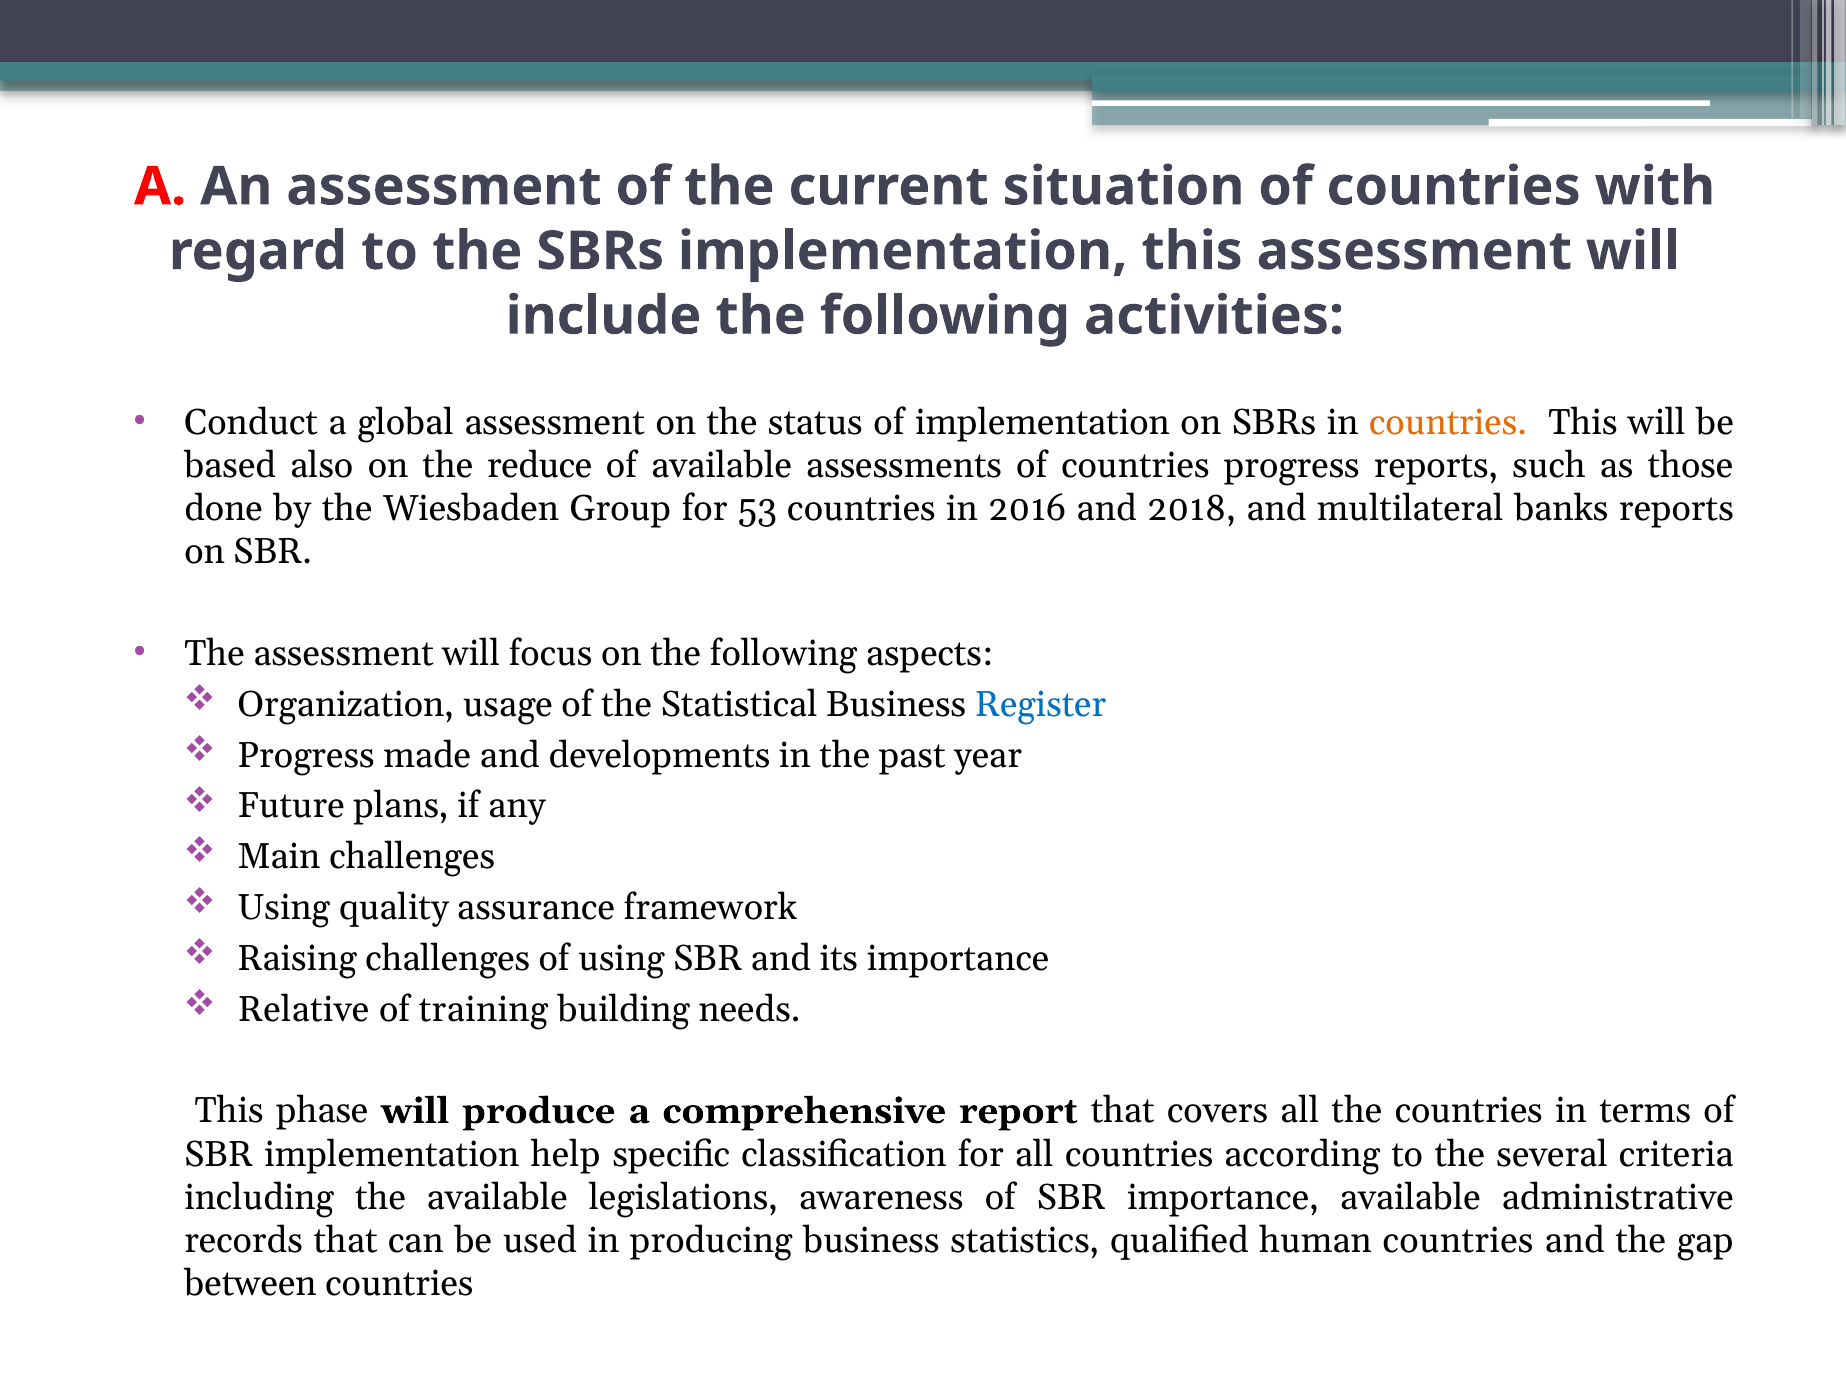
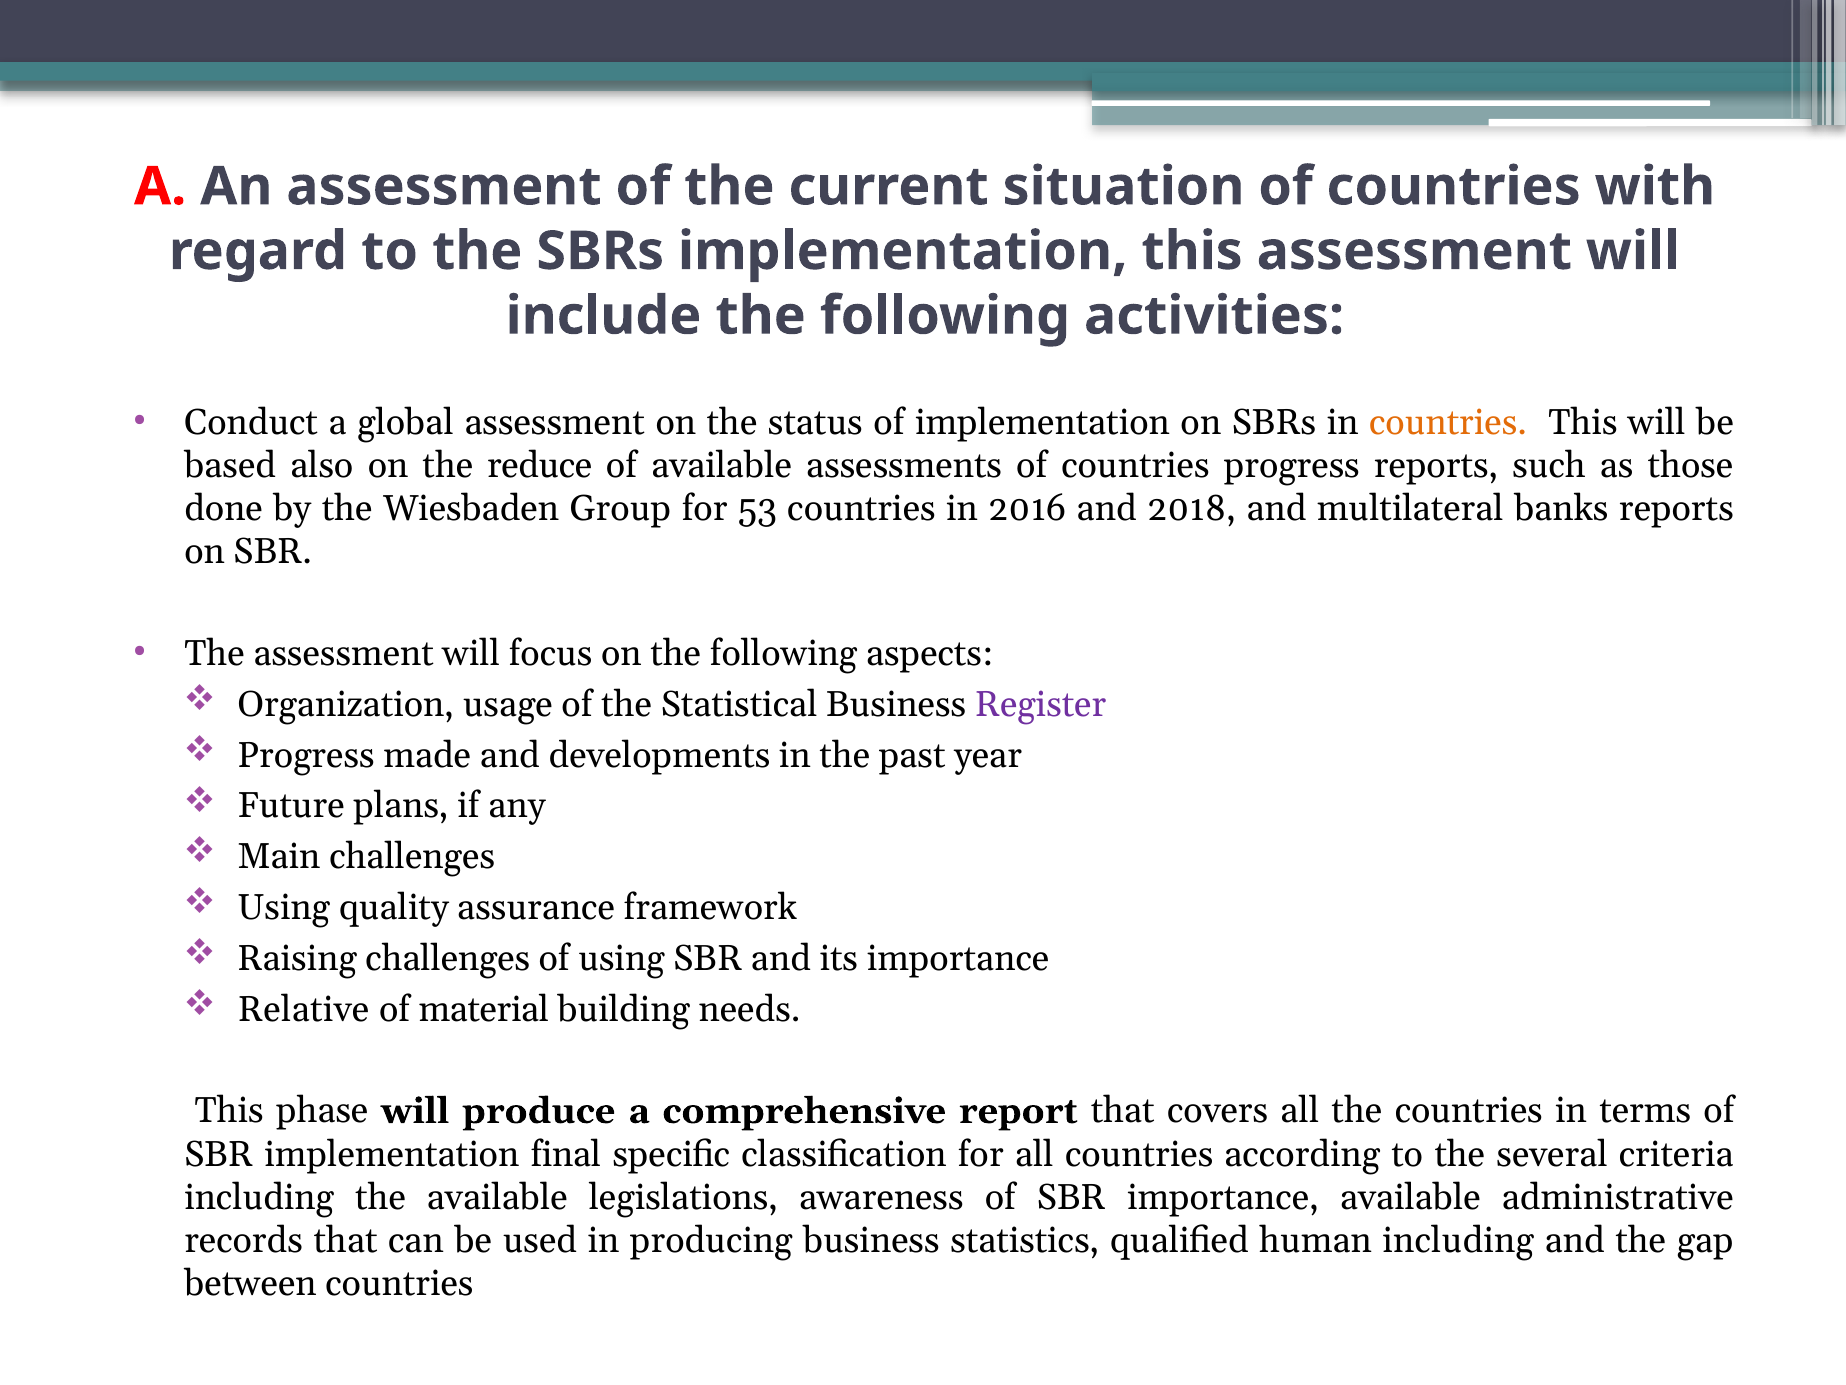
Register colour: blue -> purple (1041, 704)
training: training -> material (484, 1009)
help: help -> final (566, 1154)
human countries: countries -> including (1458, 1240)
